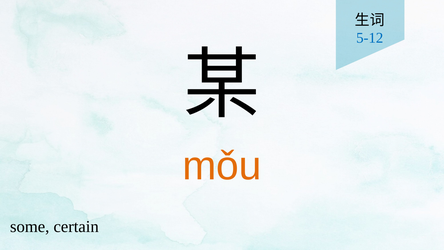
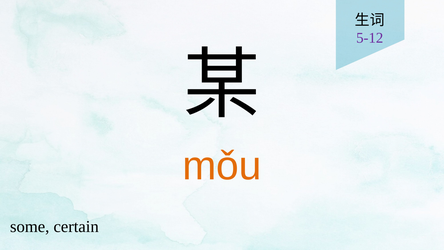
5-12 colour: blue -> purple (370, 38)
